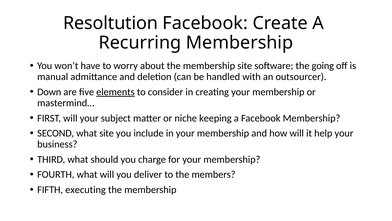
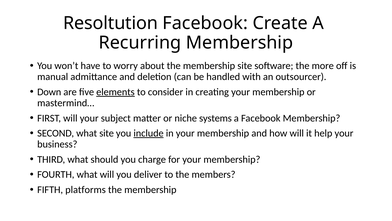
going: going -> more (323, 66)
keeping: keeping -> systems (215, 118)
include underline: none -> present (149, 133)
executing: executing -> platforms (86, 189)
